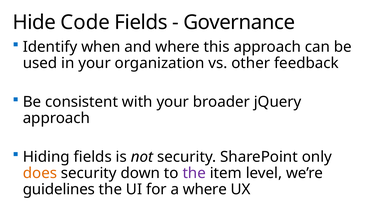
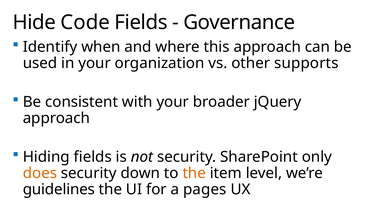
feedback: feedback -> supports (306, 63)
the colour: purple -> orange (194, 174)
a where: where -> pages (205, 190)
